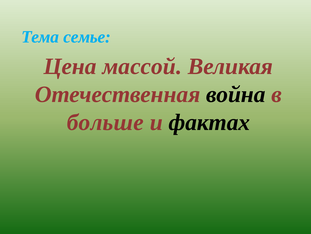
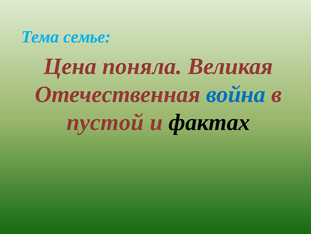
массой: массой -> поняла (142, 66)
война colour: black -> blue (236, 94)
больше: больше -> пустой (105, 122)
